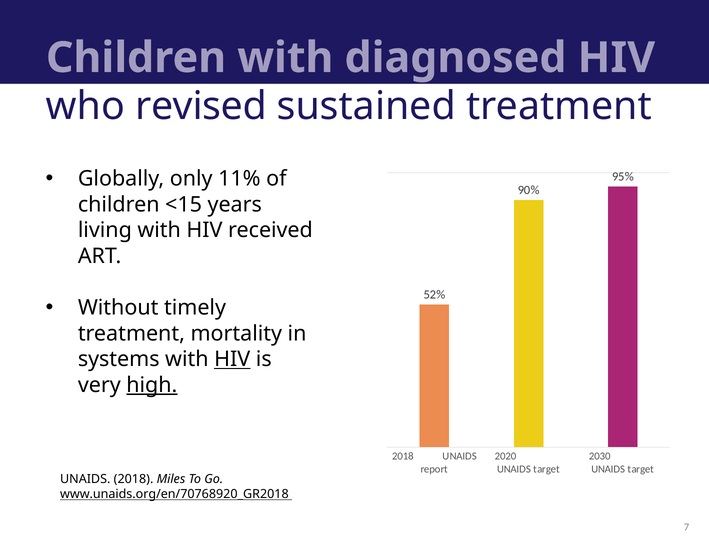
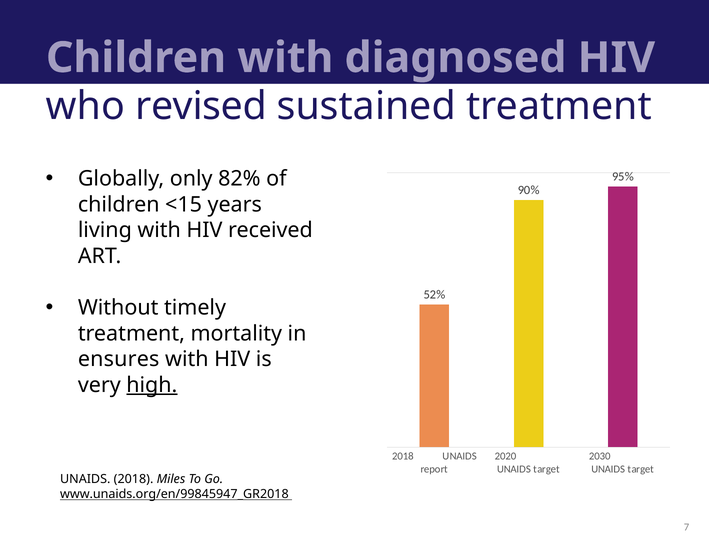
11%: 11% -> 82% (239, 179)
systems: systems -> ensures (119, 359)
HIV underline: present -> none (232, 359)
www.unaids.org/en/70768920_GR2018: www.unaids.org/en/70768920_GR2018 -> www.unaids.org/en/99845947_GR2018 (174, 494)
